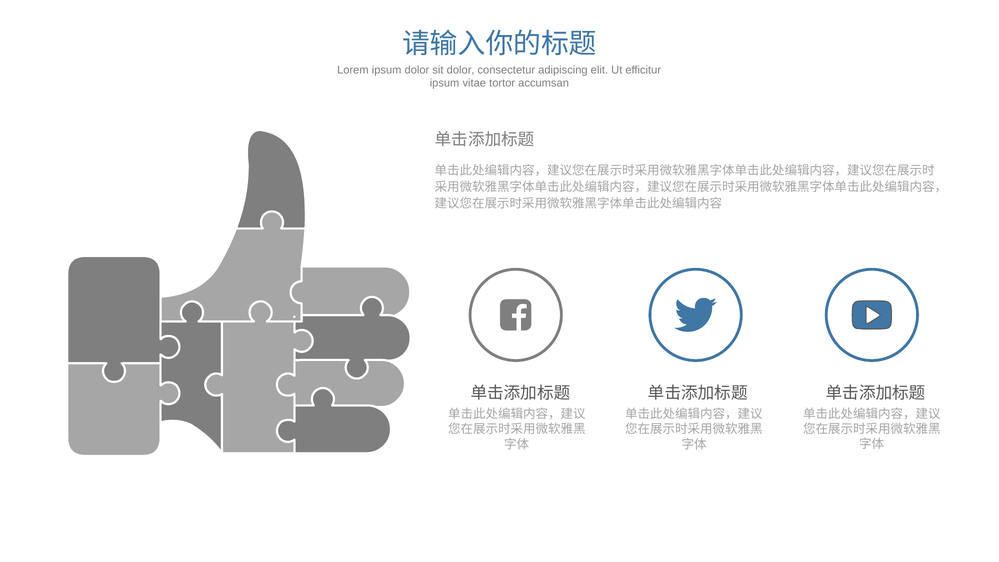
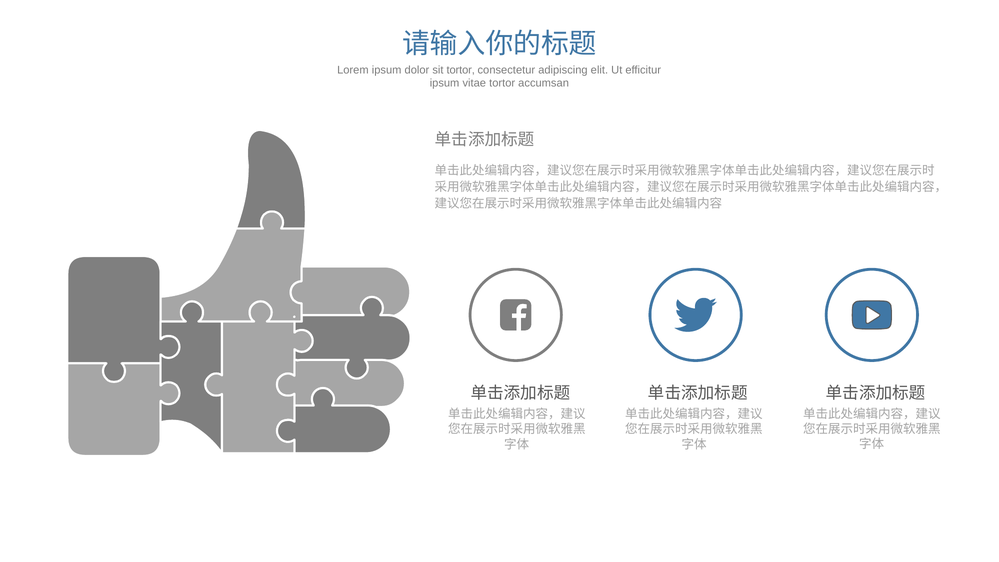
sit dolor: dolor -> tortor (461, 70)
